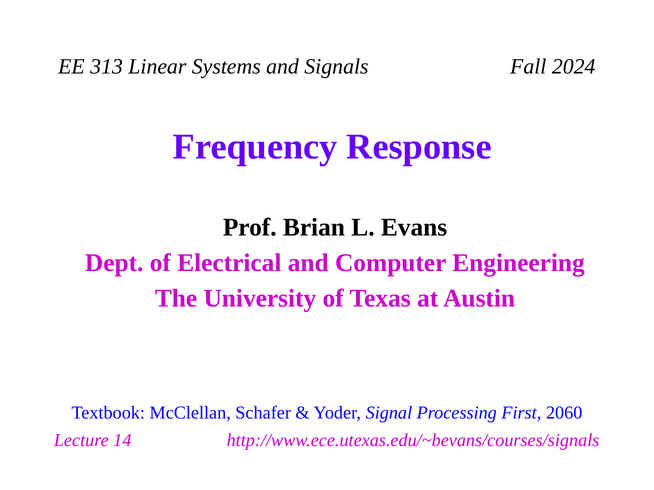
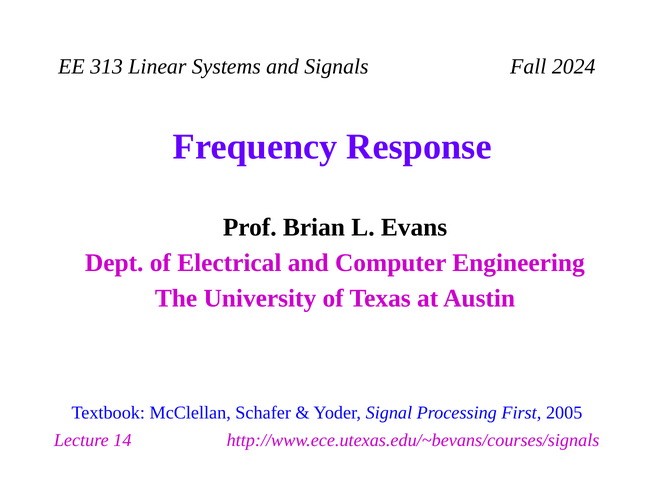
2060: 2060 -> 2005 (564, 413)
